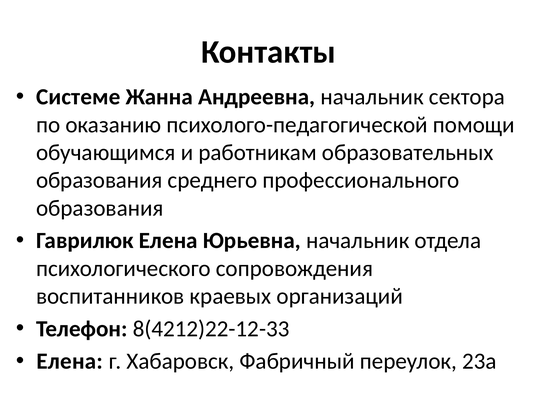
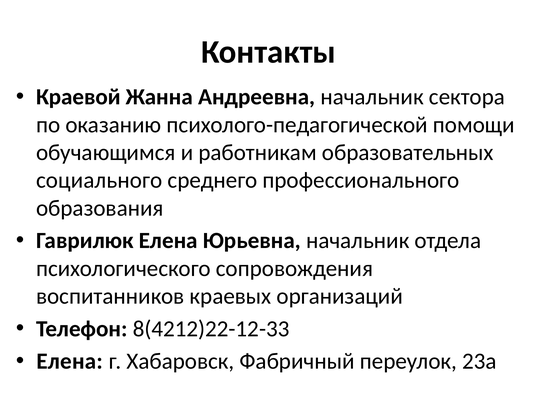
Системе: Системе -> Краевой (78, 97)
образования: образования -> социального (99, 180)
